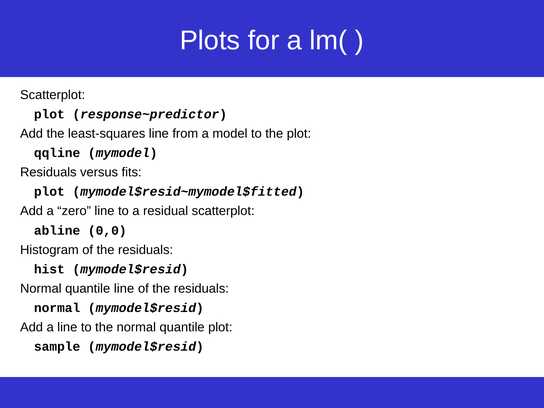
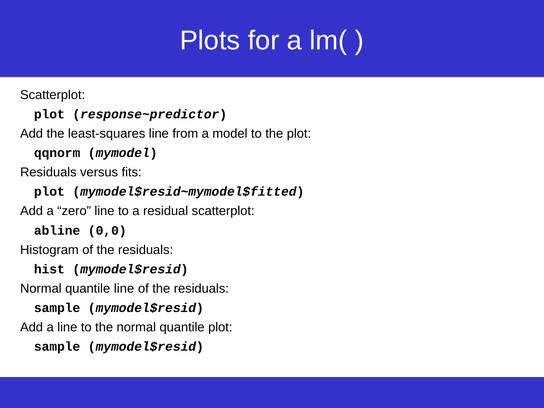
qqline: qqline -> qqnorm (57, 153)
normal: normal -> sample (57, 308)
